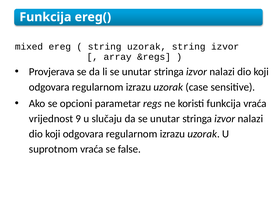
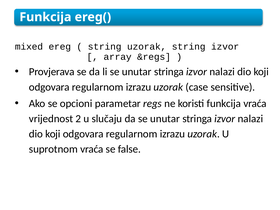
9: 9 -> 2 (78, 119)
